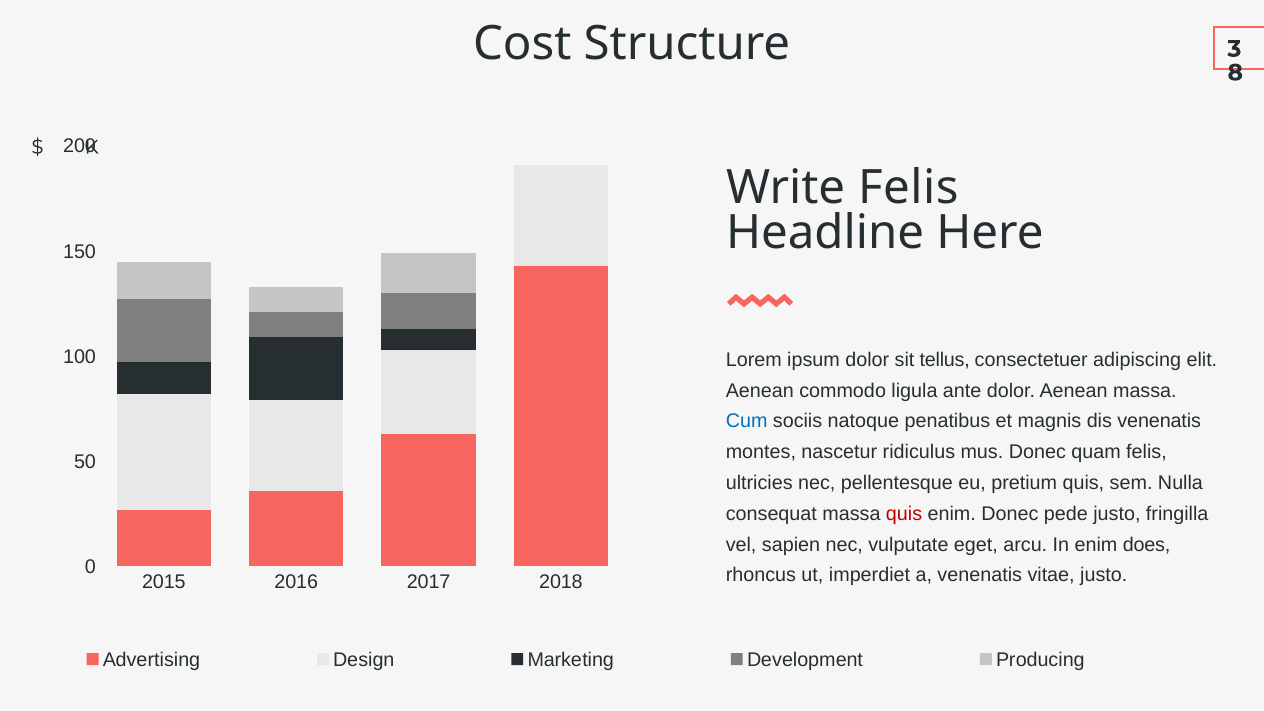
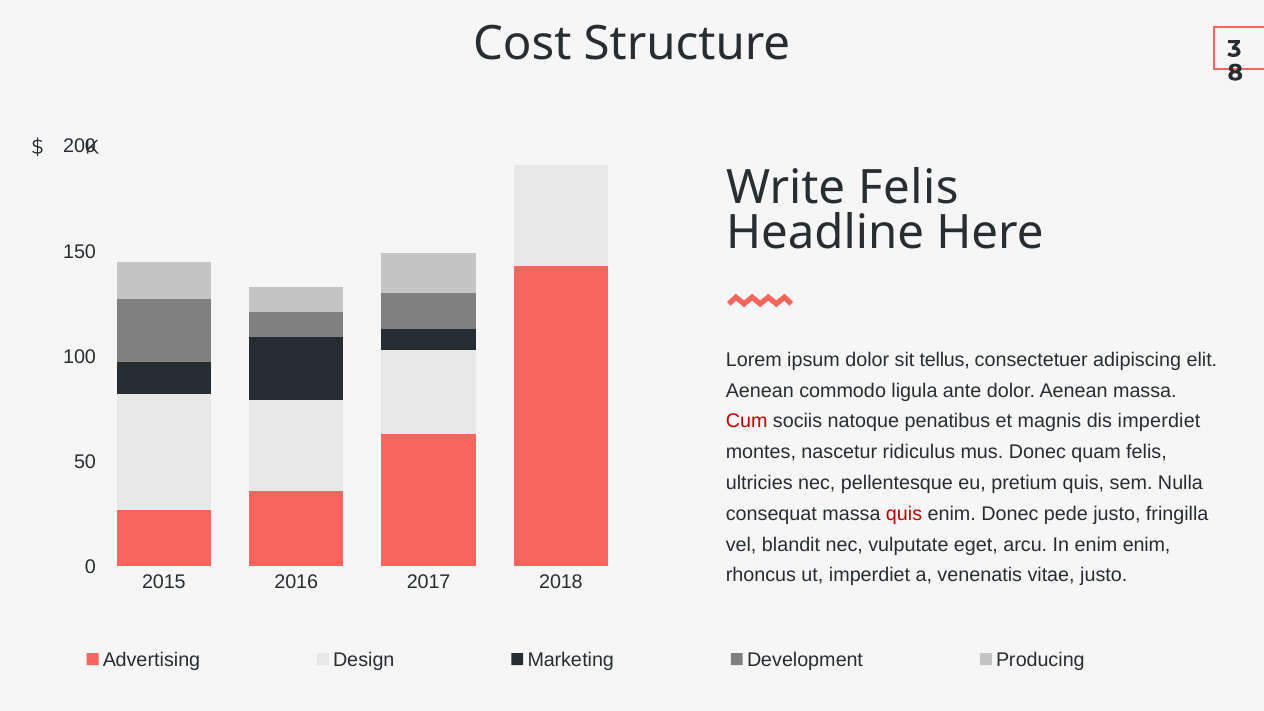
Cum colour: blue -> red (747, 421)
dis venenatis: venenatis -> imperdiet (1159, 421)
sapien: sapien -> blandit (791, 545)
enim does: does -> enim (1147, 545)
